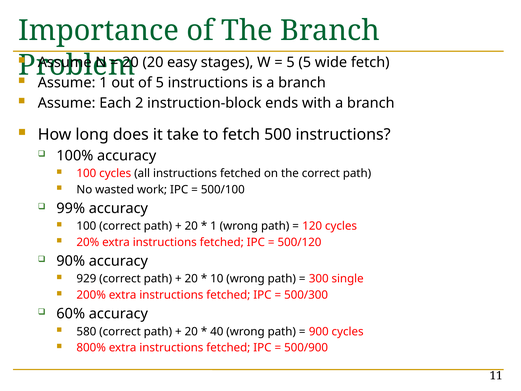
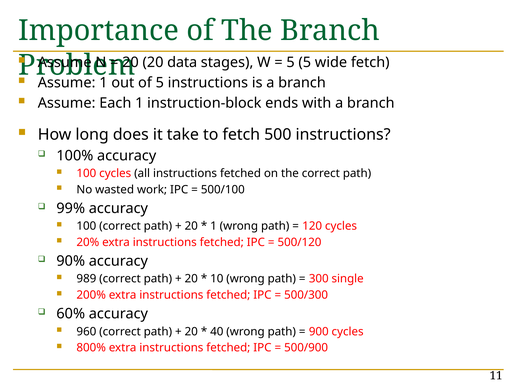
easy: easy -> data (182, 62)
Each 2: 2 -> 1 (139, 103)
929: 929 -> 989 (86, 279)
580: 580 -> 960 (86, 331)
